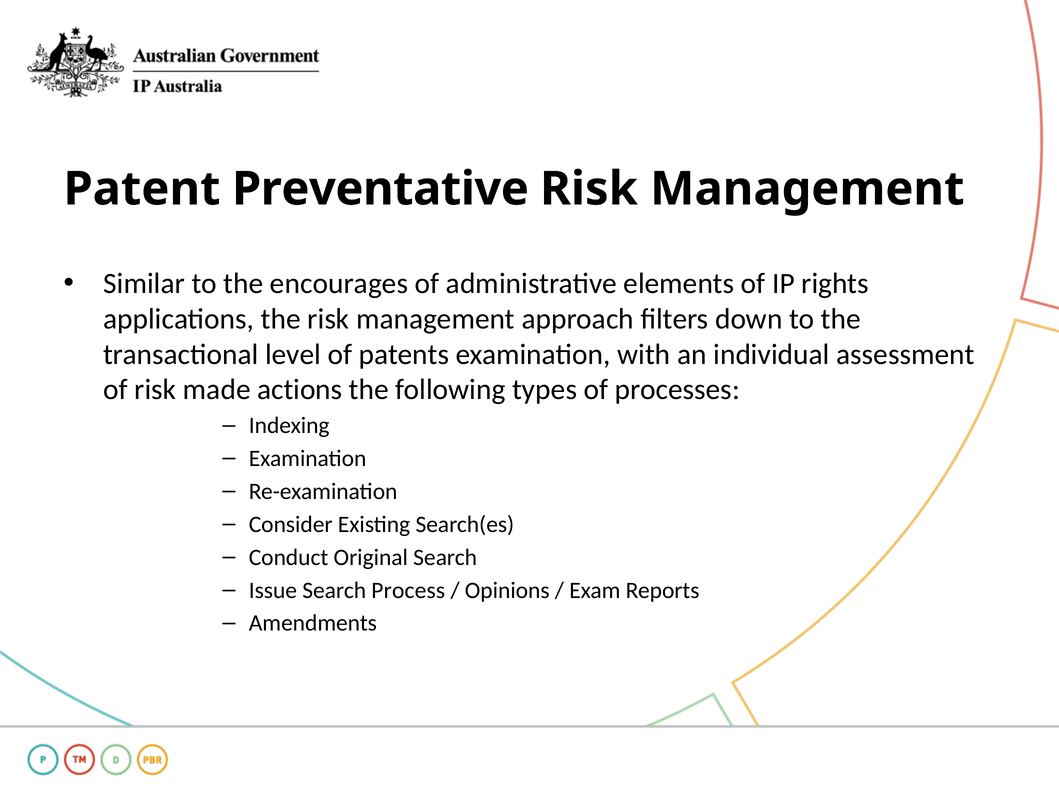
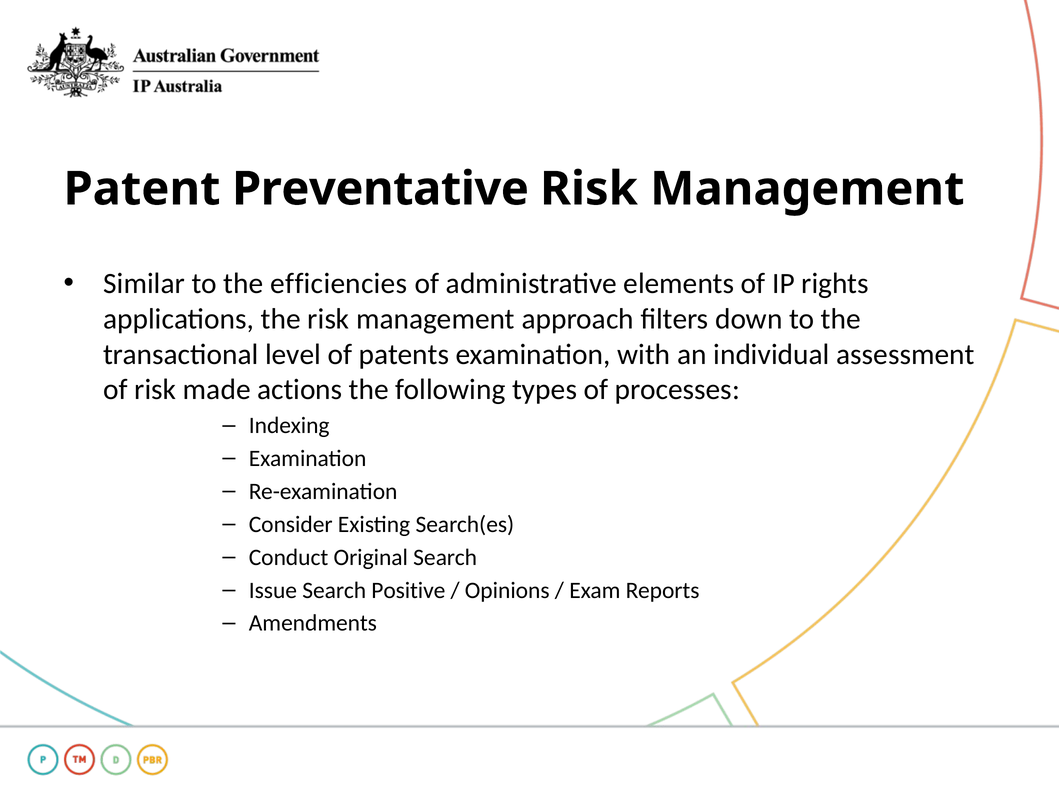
encourages: encourages -> efficiencies (339, 284)
Process: Process -> Positive (408, 590)
